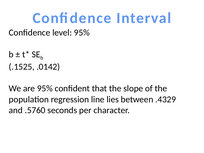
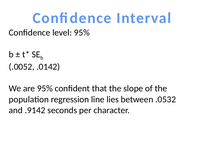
.1525: .1525 -> .0052 (22, 67)
.4329: .4329 -> .0532 (166, 99)
.5760: .5760 -> .9142 (35, 110)
